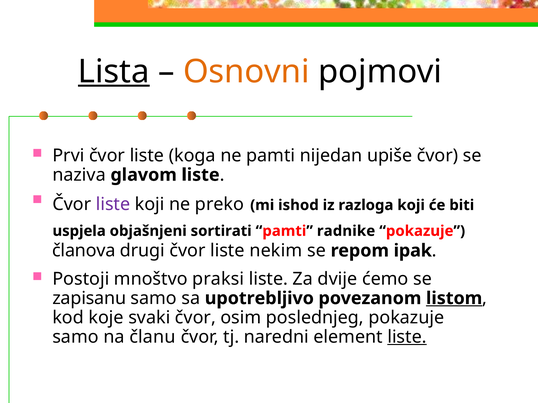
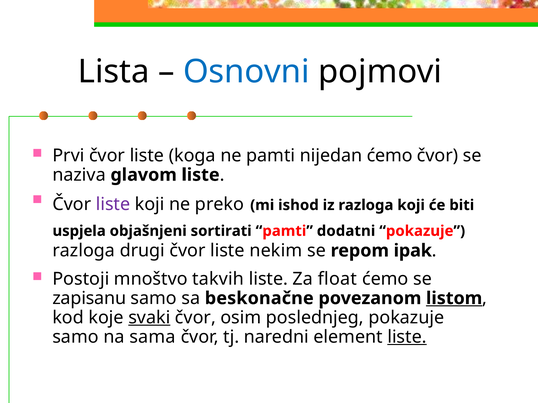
Lista underline: present -> none (114, 72)
Osnovni colour: orange -> blue (246, 72)
nijedan upiše: upiše -> ćemo (390, 156)
radnike: radnike -> dodatni (346, 231)
članova: članova -> razloga (84, 251)
praksi: praksi -> takvih (218, 279)
dvije: dvije -> float (337, 279)
upotrebljivo: upotrebljivo -> beskonačne (259, 299)
svaki underline: none -> present (149, 318)
članu: članu -> sama (152, 337)
